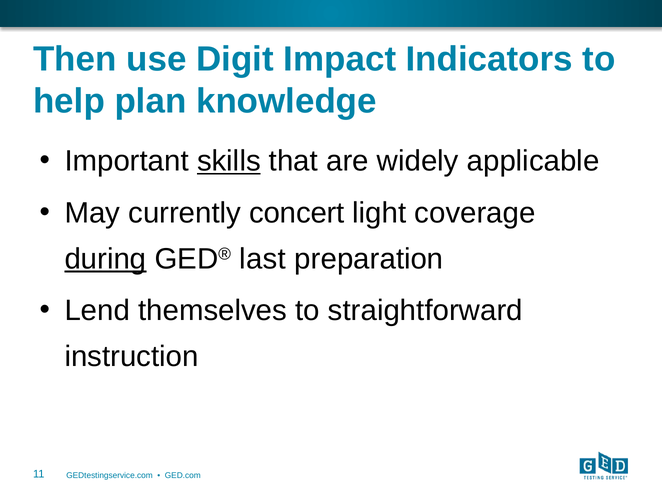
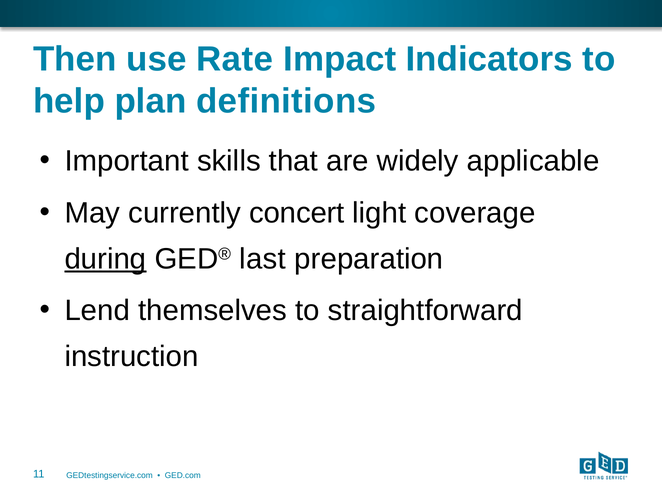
Digit: Digit -> Rate (235, 59)
knowledge: knowledge -> definitions (286, 101)
skills underline: present -> none (229, 161)
